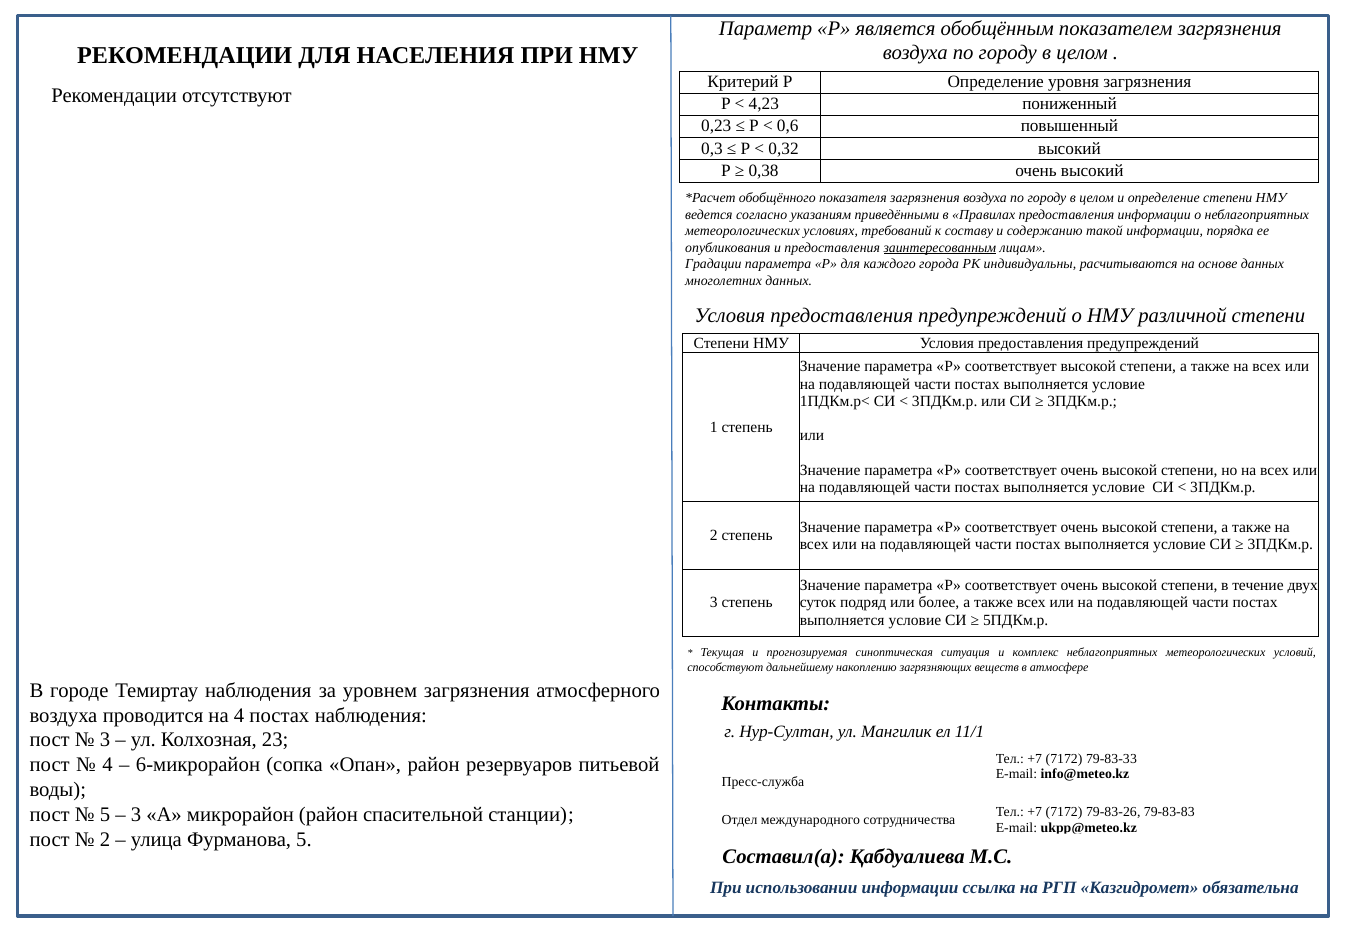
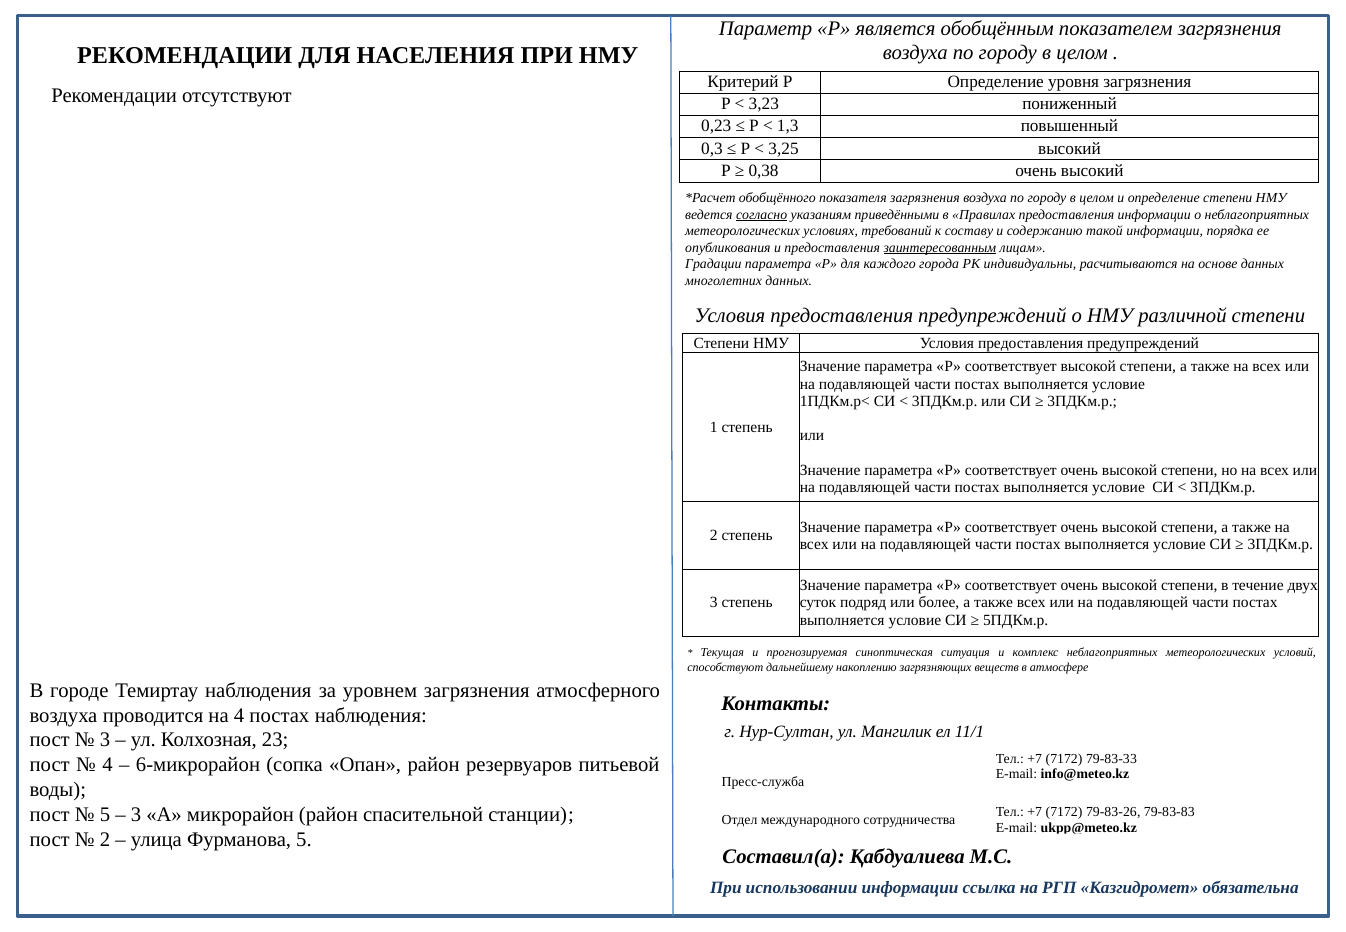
4,23: 4,23 -> 3,23 (764, 104)
0,6: 0,6 -> 1,3 (788, 126)
0,32: 0,32 -> 3,25 (784, 148)
согласно underline: none -> present (762, 215)
